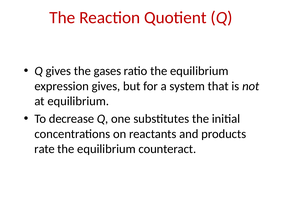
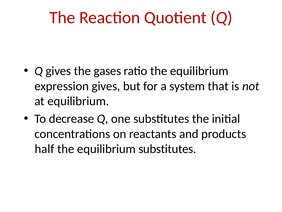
rate: rate -> half (44, 149)
equilibrium counteract: counteract -> substitutes (167, 149)
